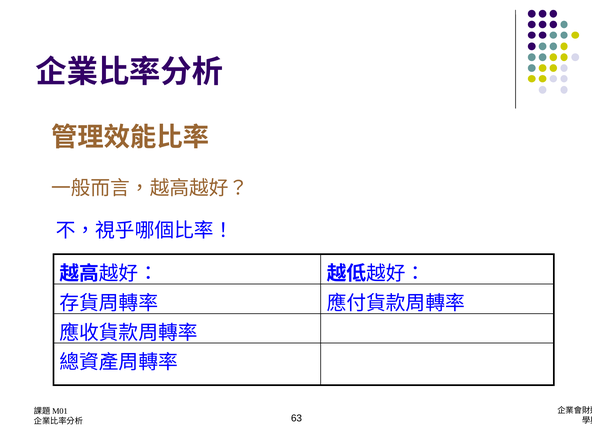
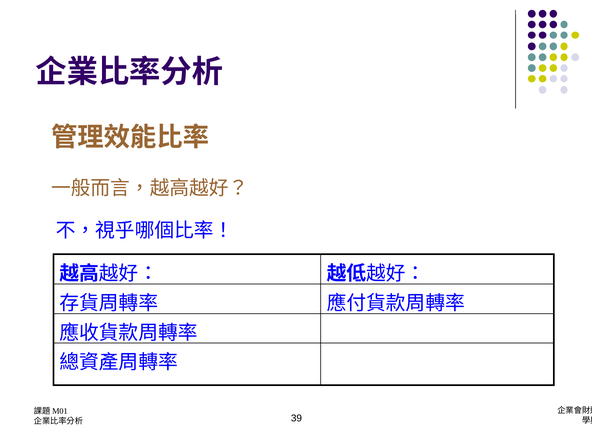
63: 63 -> 39 (296, 418)
